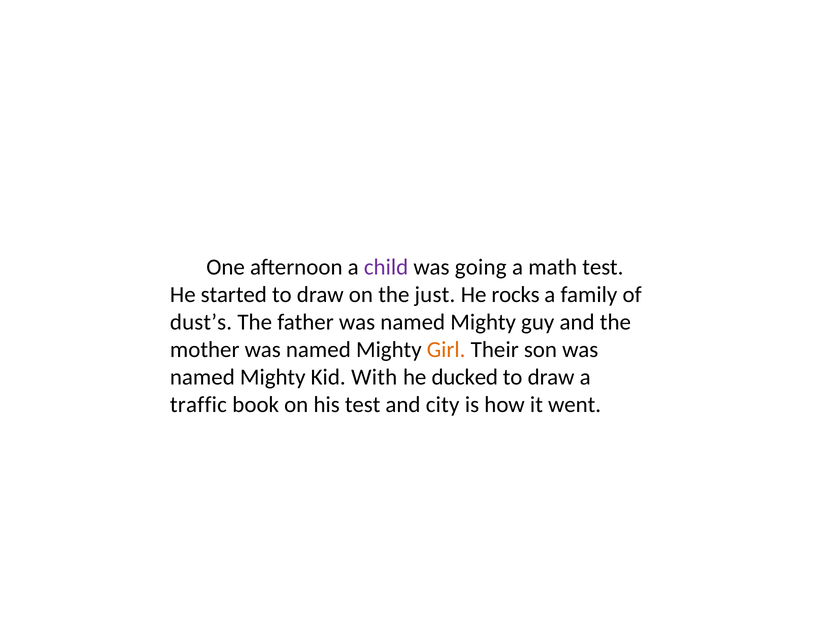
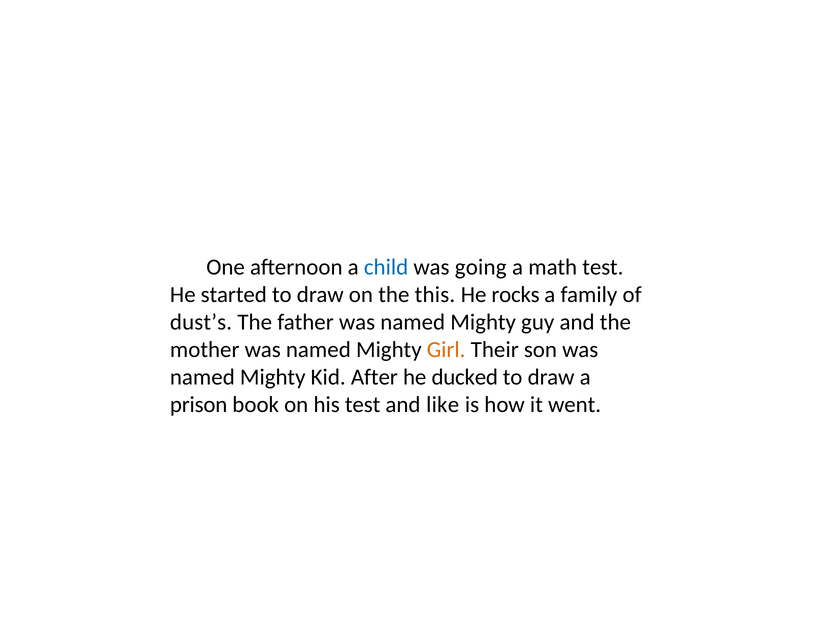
child colour: purple -> blue (386, 267)
just: just -> this (435, 295)
With: With -> After (374, 377)
traffic: traffic -> prison (199, 405)
city: city -> like (443, 405)
